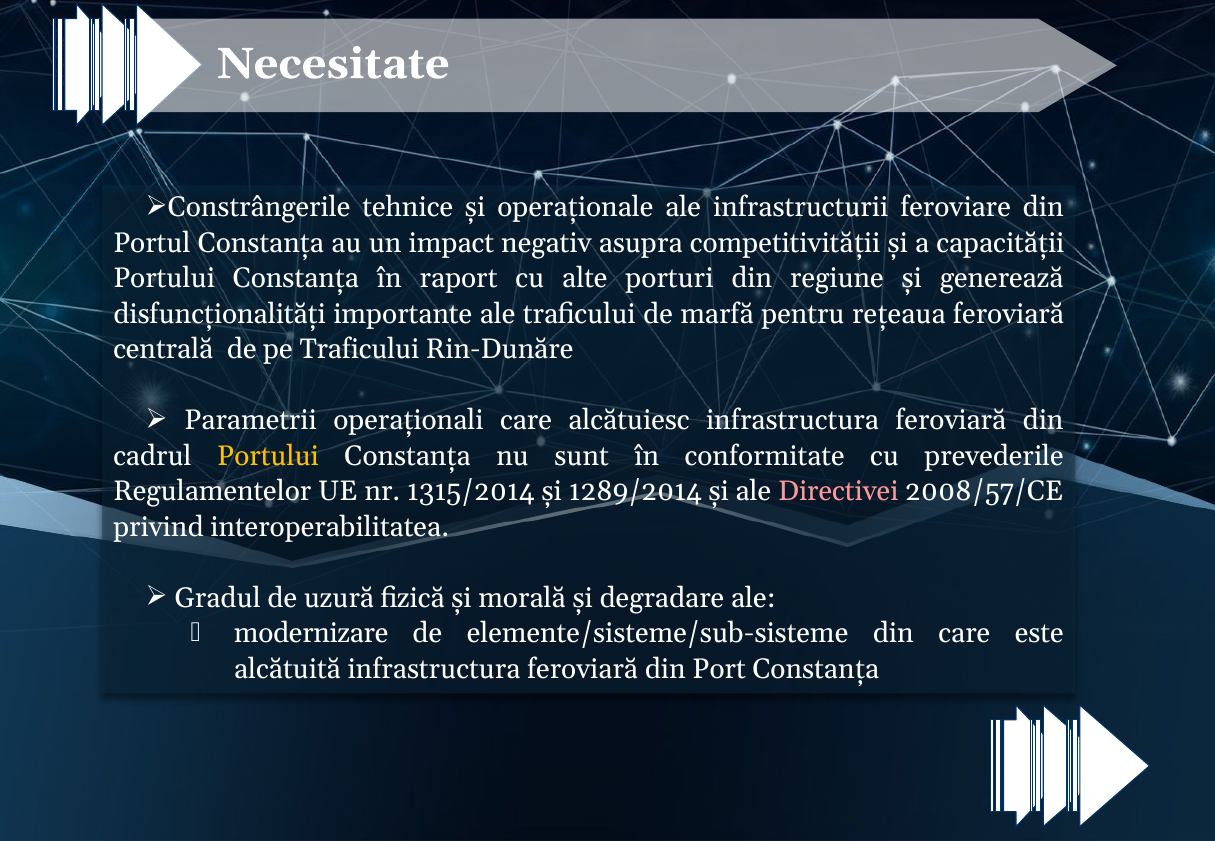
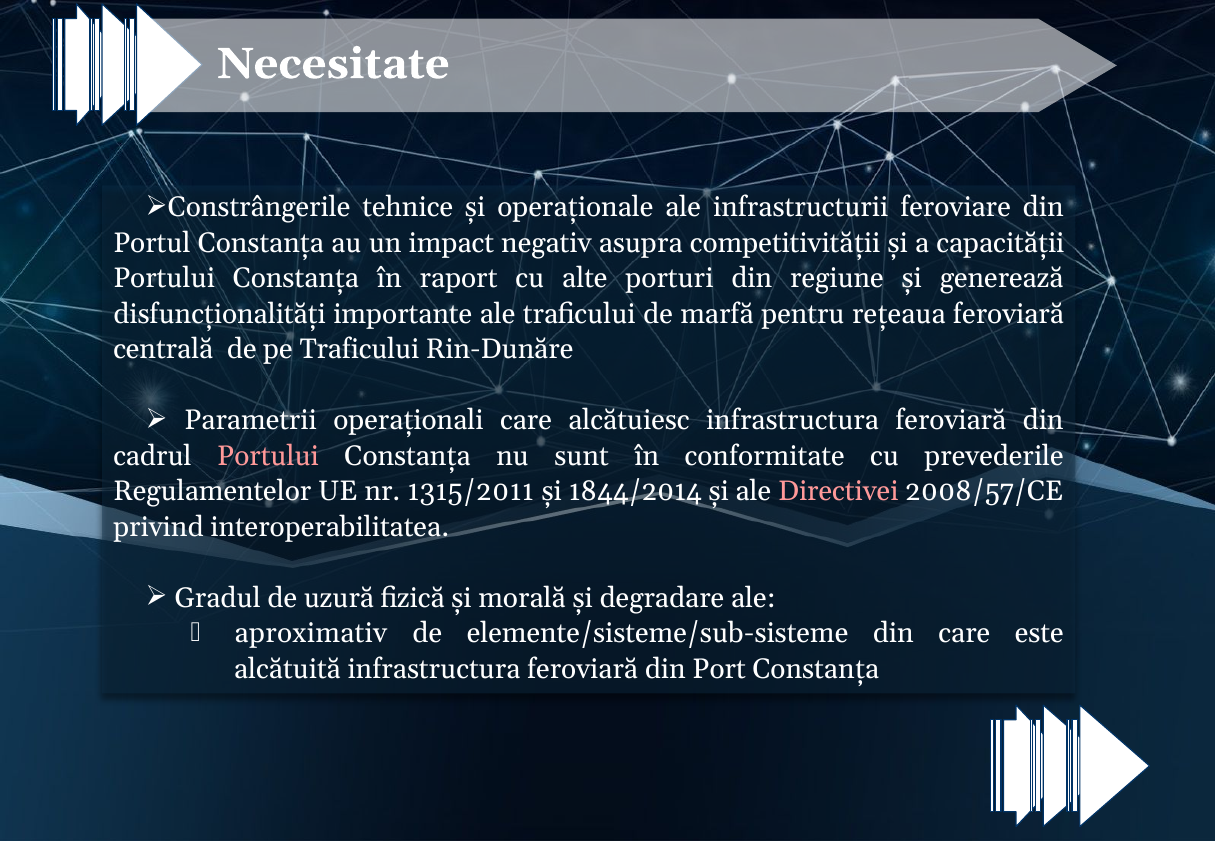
Portului colour: yellow -> pink (268, 456)
1315/2014: 1315/2014 -> 1315/2011 (471, 492)
1289/2014: 1289/2014 -> 1844/2014 (635, 492)
modernizare: modernizare -> aproximativ (311, 634)
